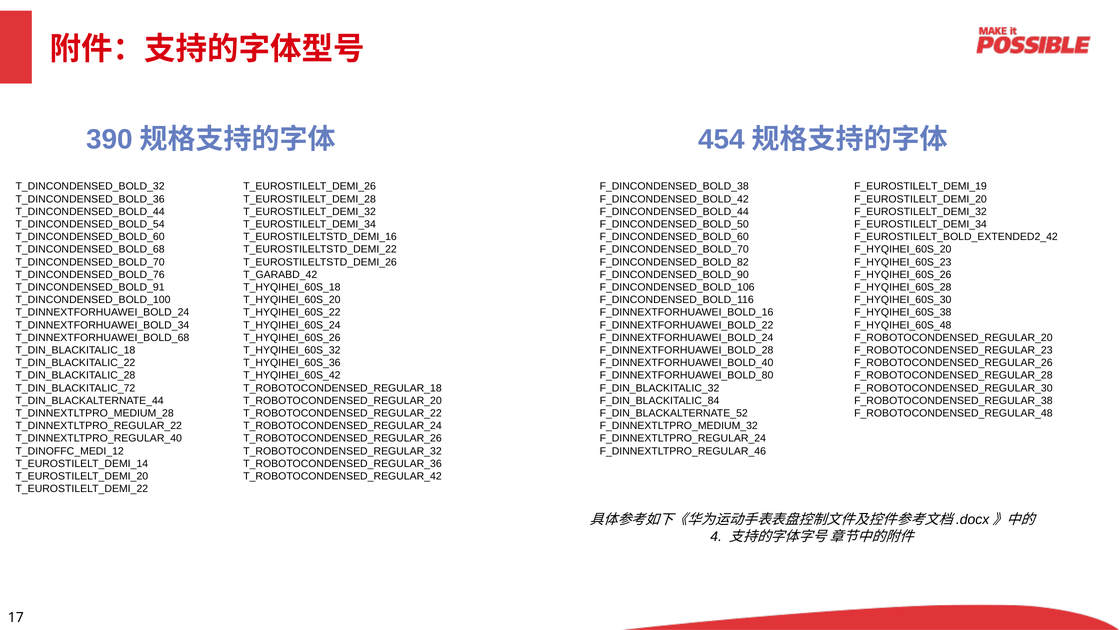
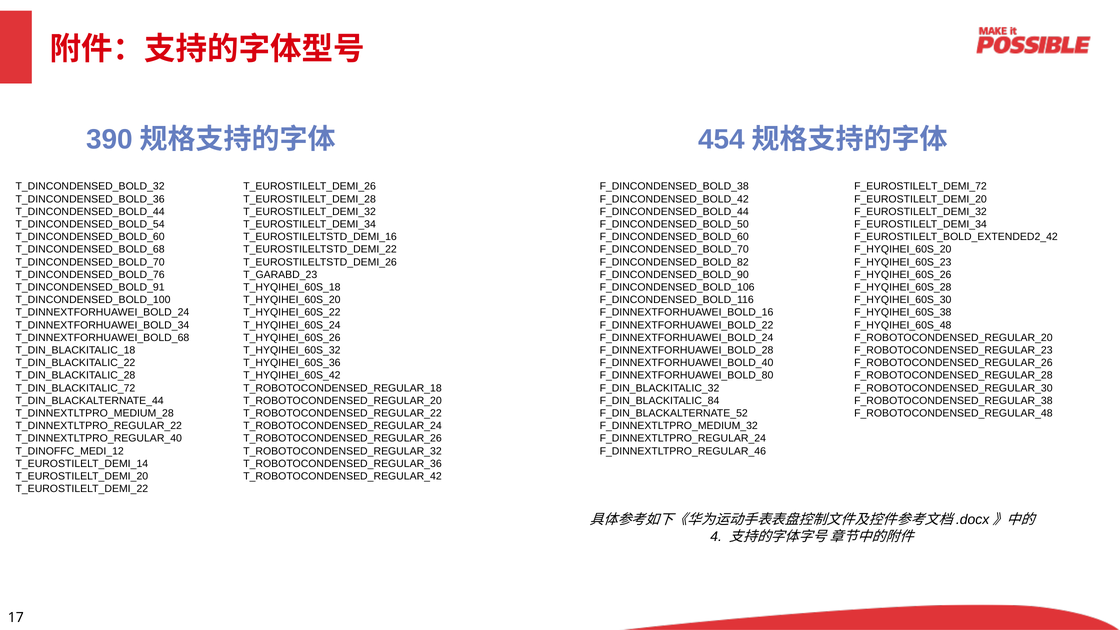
F_EUROSTILELT_DEMI_19: F_EUROSTILELT_DEMI_19 -> F_EUROSTILELT_DEMI_72 (921, 186)
T_GARABD_42: T_GARABD_42 -> T_GARABD_23 (280, 275)
